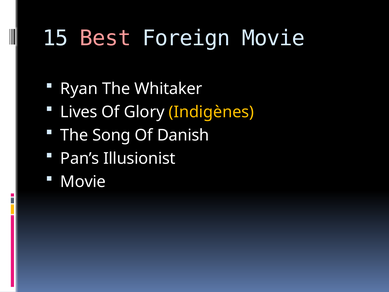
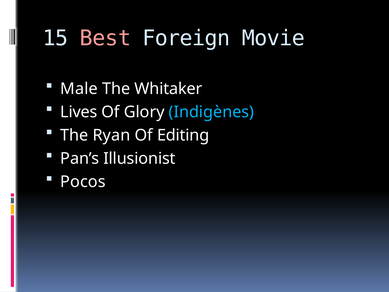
Ryan: Ryan -> Male (79, 89)
Indigènes colour: yellow -> light blue (211, 112)
Song: Song -> Ryan (111, 135)
Danish: Danish -> Editing (183, 135)
Movie: Movie -> Pocos (83, 182)
